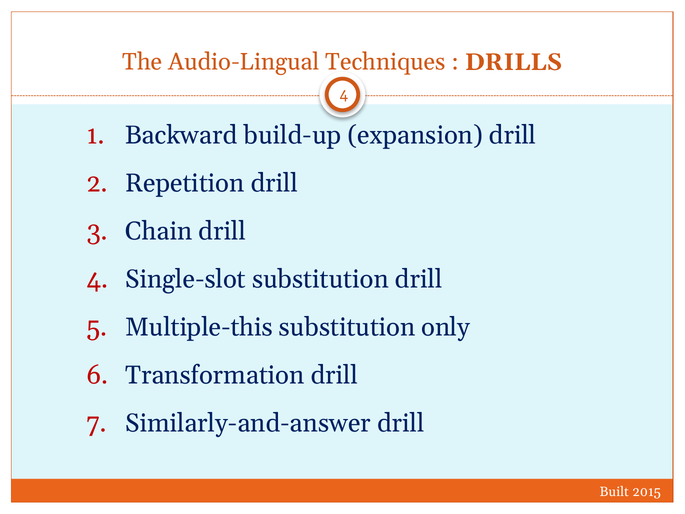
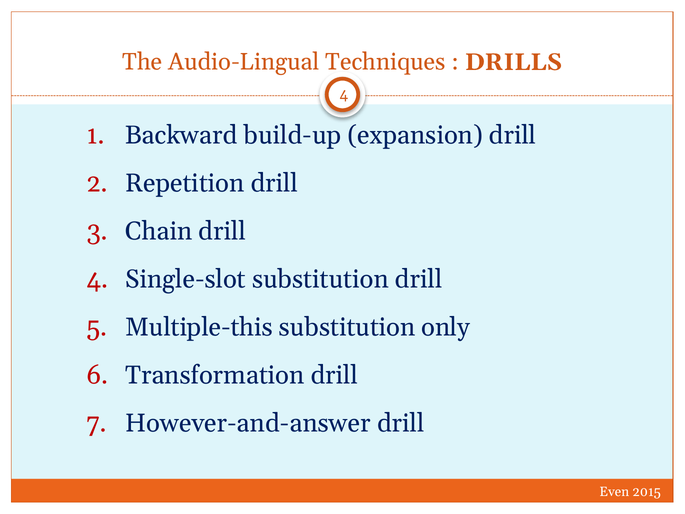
Similarly-and-answer: Similarly-and-answer -> However-and-answer (248, 423)
Built: Built -> Even (614, 492)
